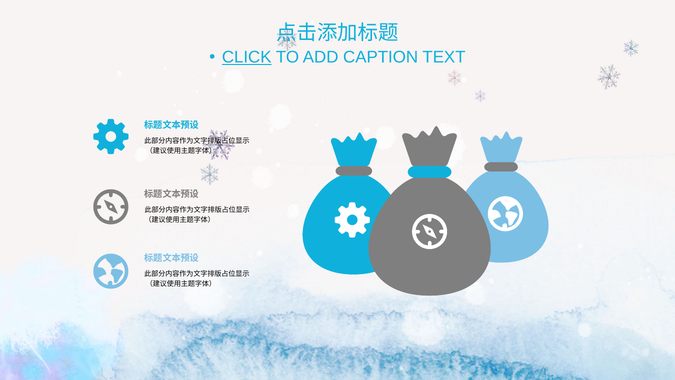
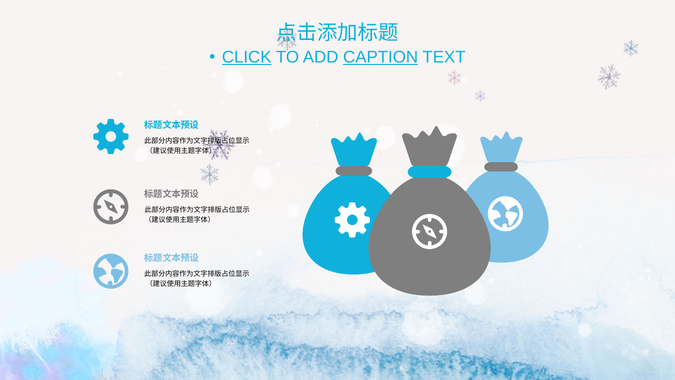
CAPTION underline: none -> present (381, 57)
